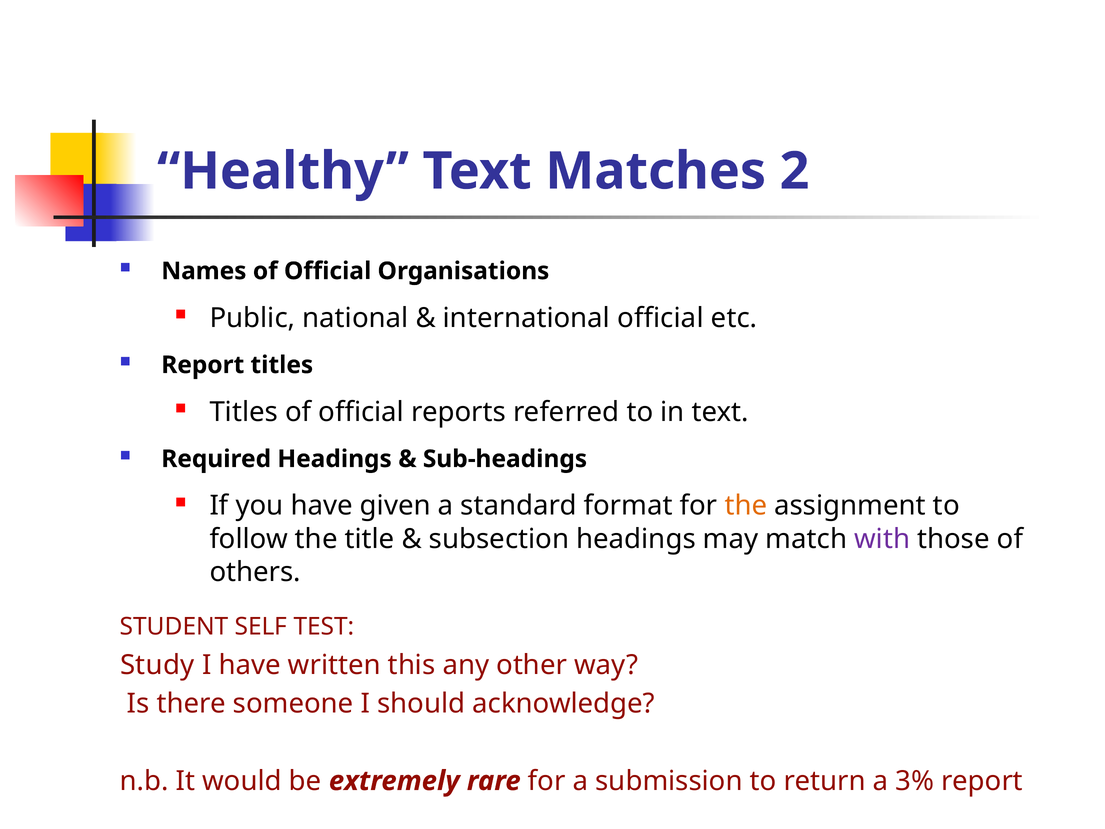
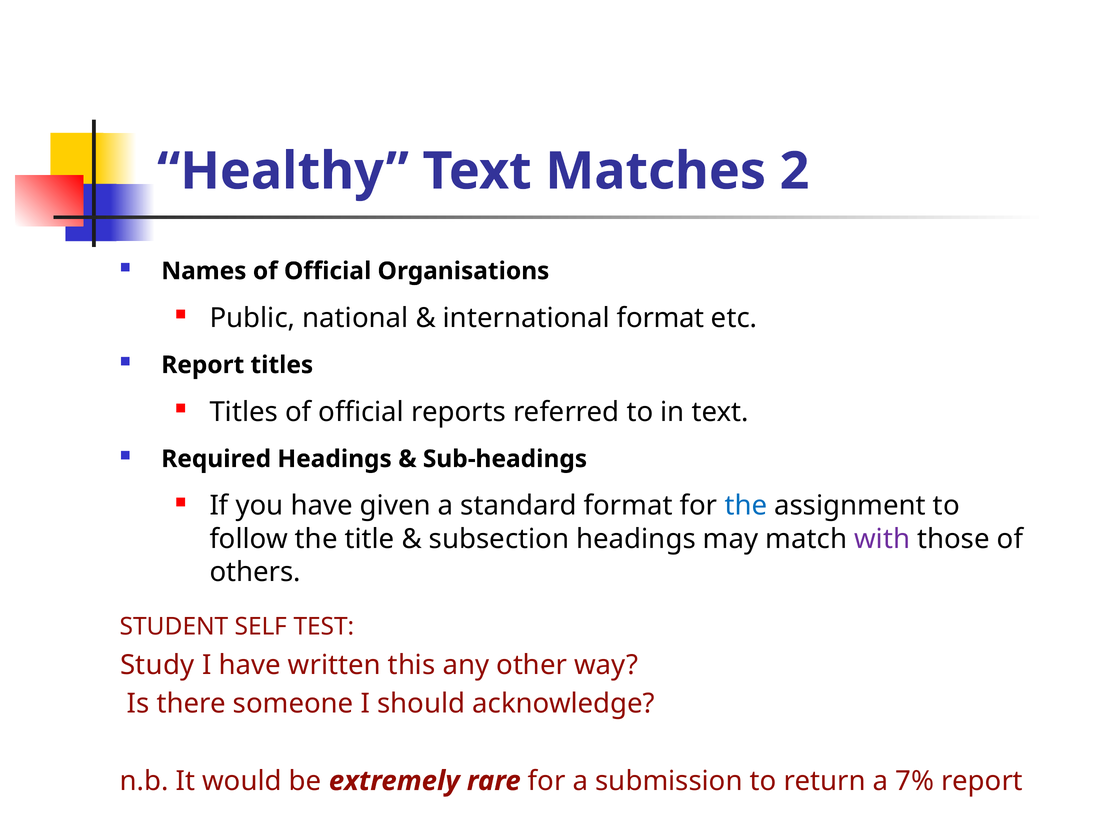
international official: official -> format (661, 318)
the colour: orange -> blue (746, 506)
3%: 3% -> 7% (915, 781)
